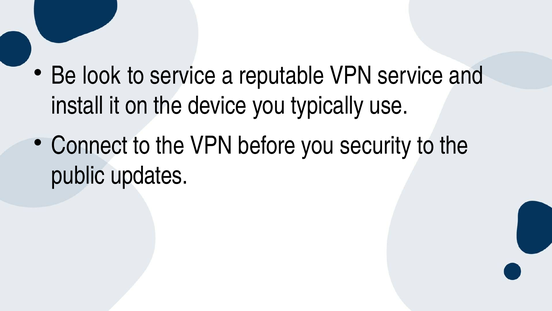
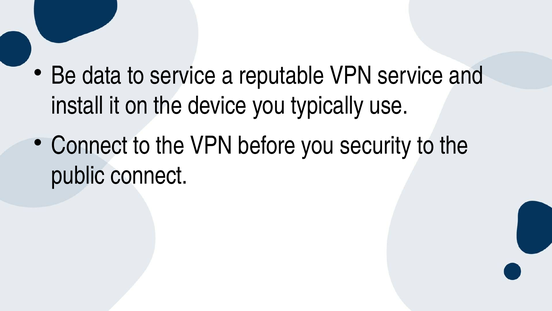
look: look -> data (102, 75)
public updates: updates -> connect (149, 175)
